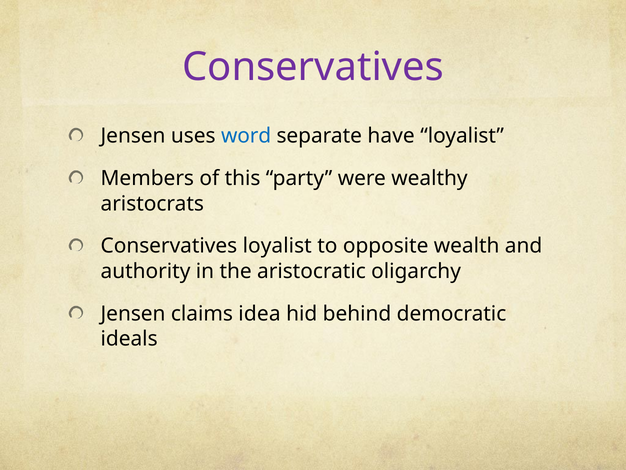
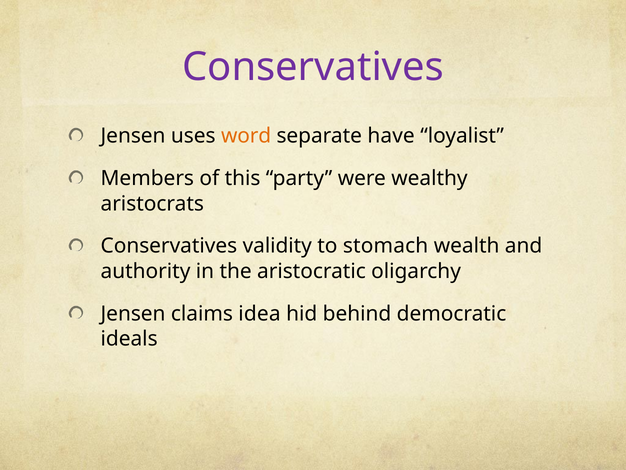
word colour: blue -> orange (246, 136)
Conservatives loyalist: loyalist -> validity (277, 246)
opposite: opposite -> stomach (386, 246)
